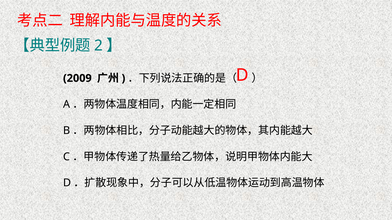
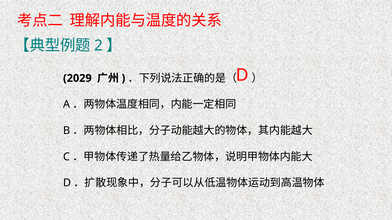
2009: 2009 -> 2029 (77, 78)
